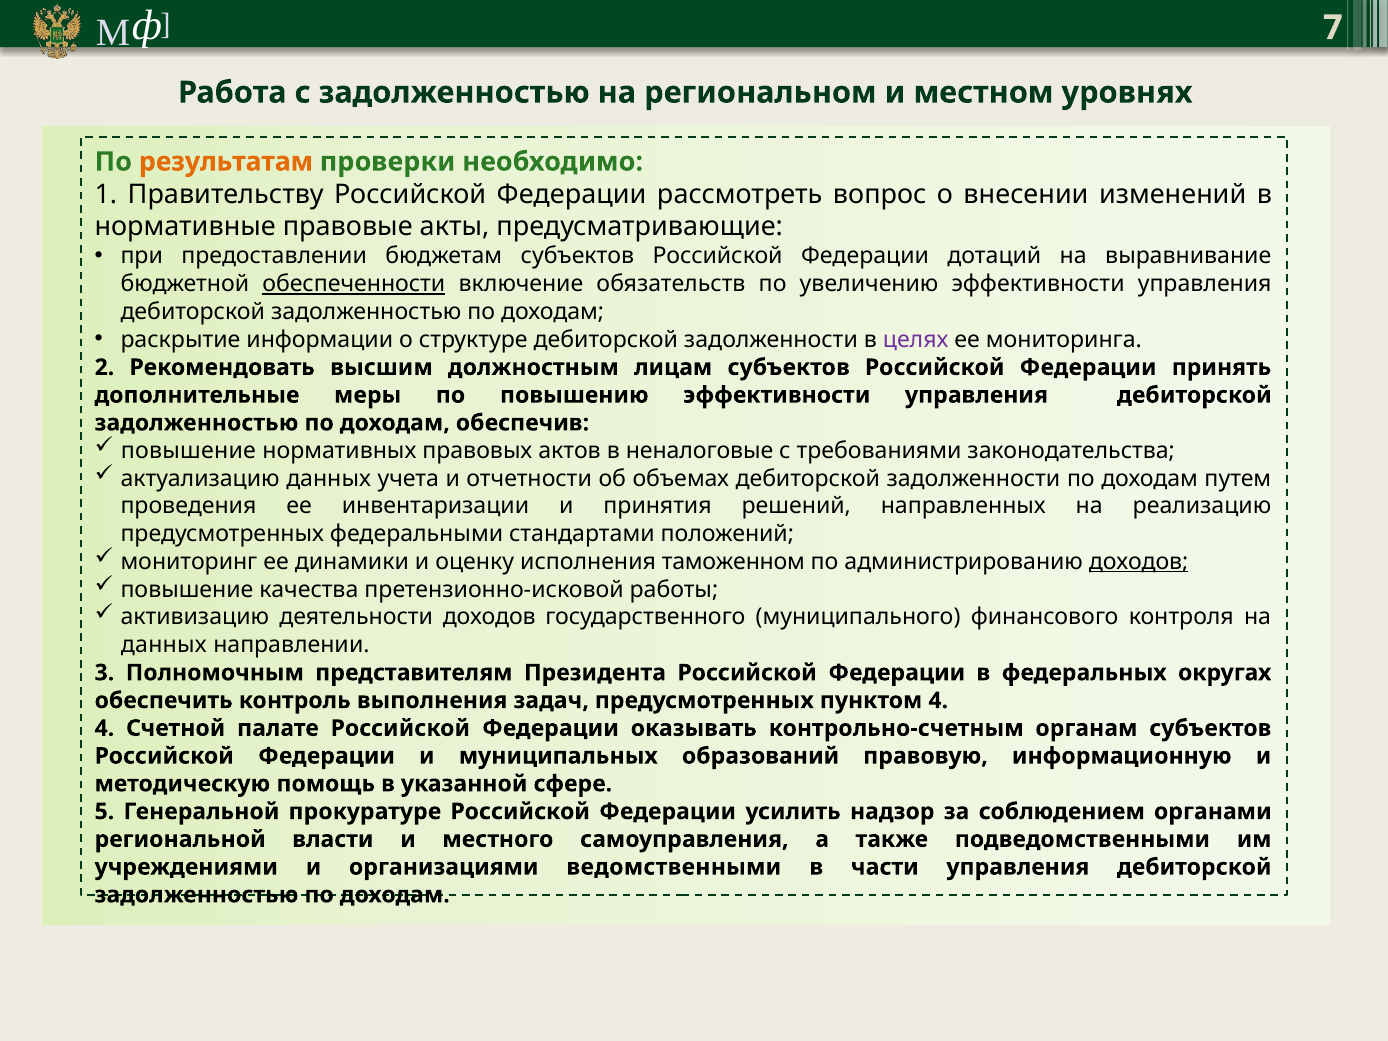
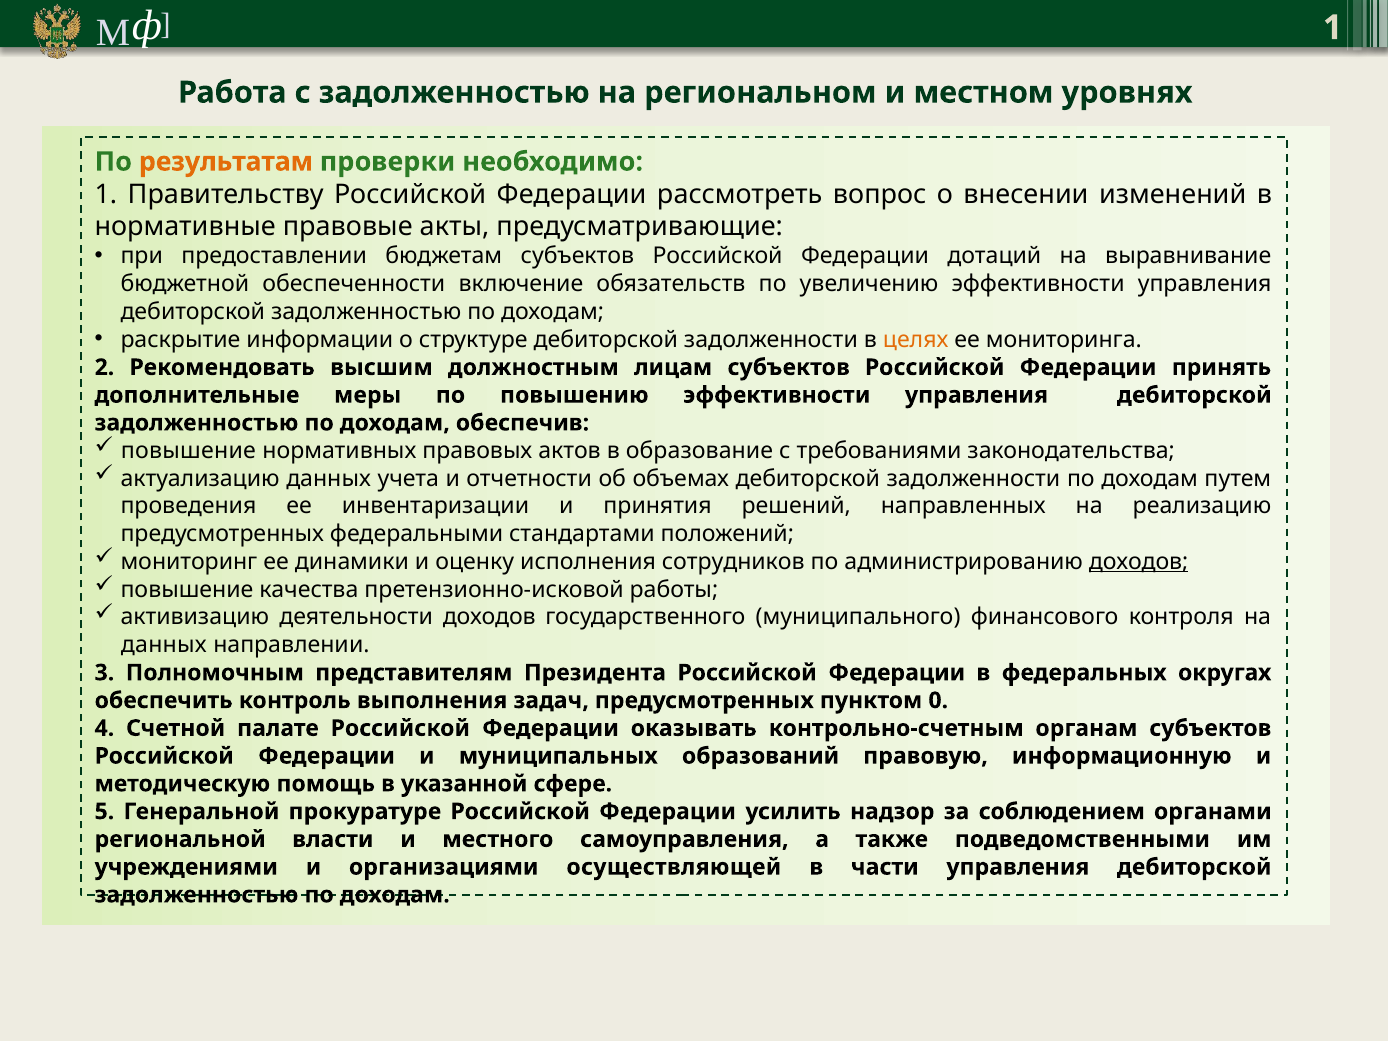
7: 7 -> 1 (1333, 28)
обеспеченности underline: present -> none (354, 284)
целях colour: purple -> orange (916, 340)
неналоговые: неналоговые -> образование (699, 451)
таможенном: таможенном -> сотрудников (733, 562)
пунктом 4: 4 -> 0 (938, 700)
ведомственными: ведомственными -> осуществляющей (674, 867)
